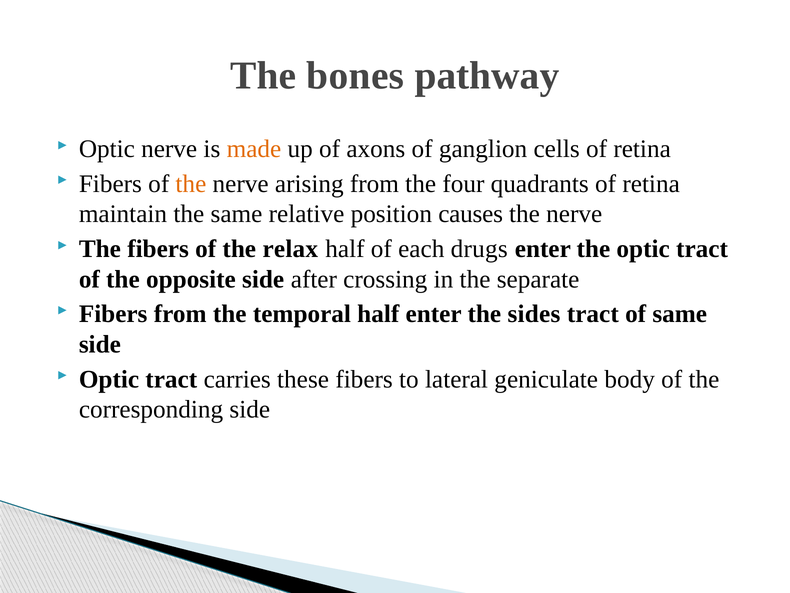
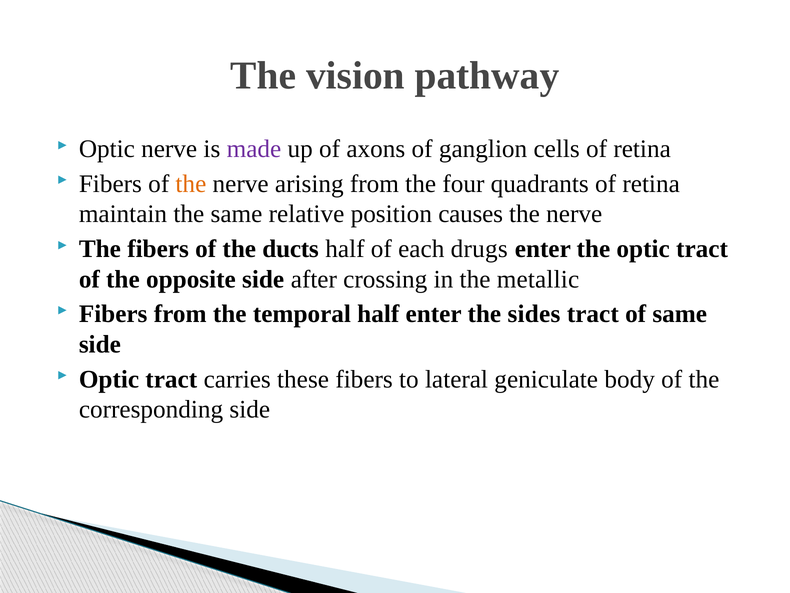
bones: bones -> vision (355, 76)
made colour: orange -> purple (254, 149)
relax: relax -> ducts (291, 249)
separate: separate -> metallic (538, 279)
